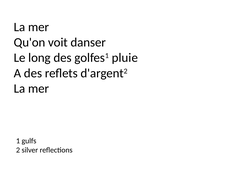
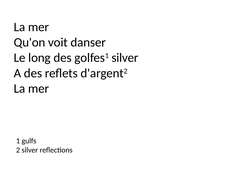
golfes1 pluie: pluie -> silver (125, 58)
